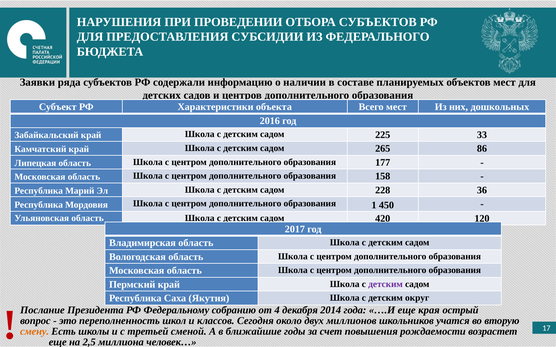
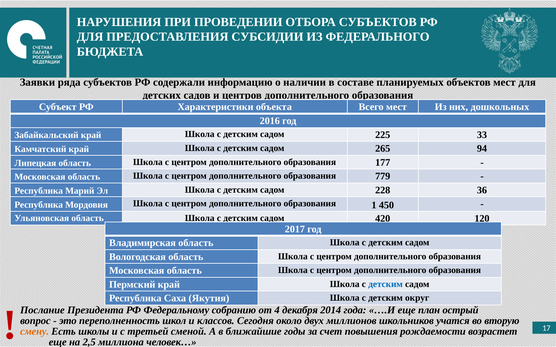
86: 86 -> 94 (482, 149)
158: 158 -> 779 (383, 177)
детским colour: purple -> blue (386, 284)
края: края -> план (429, 311)
